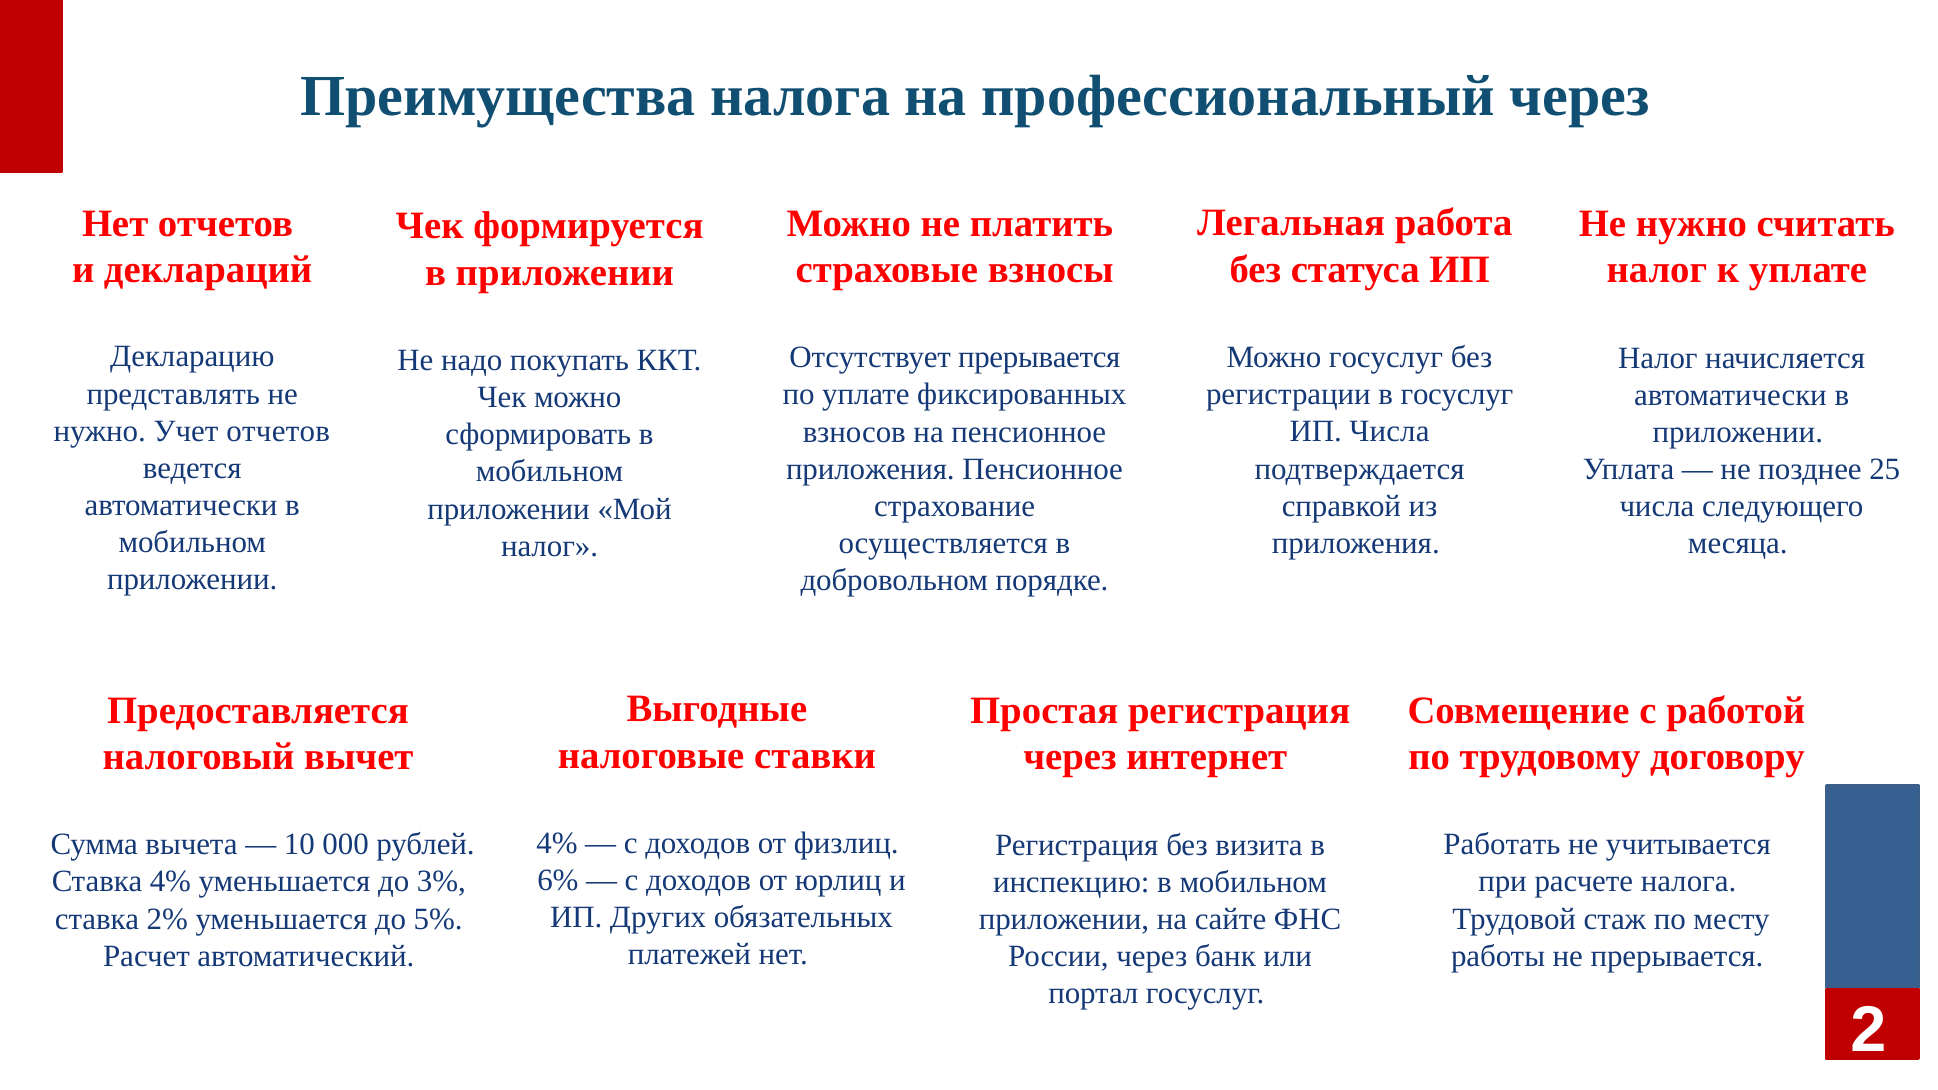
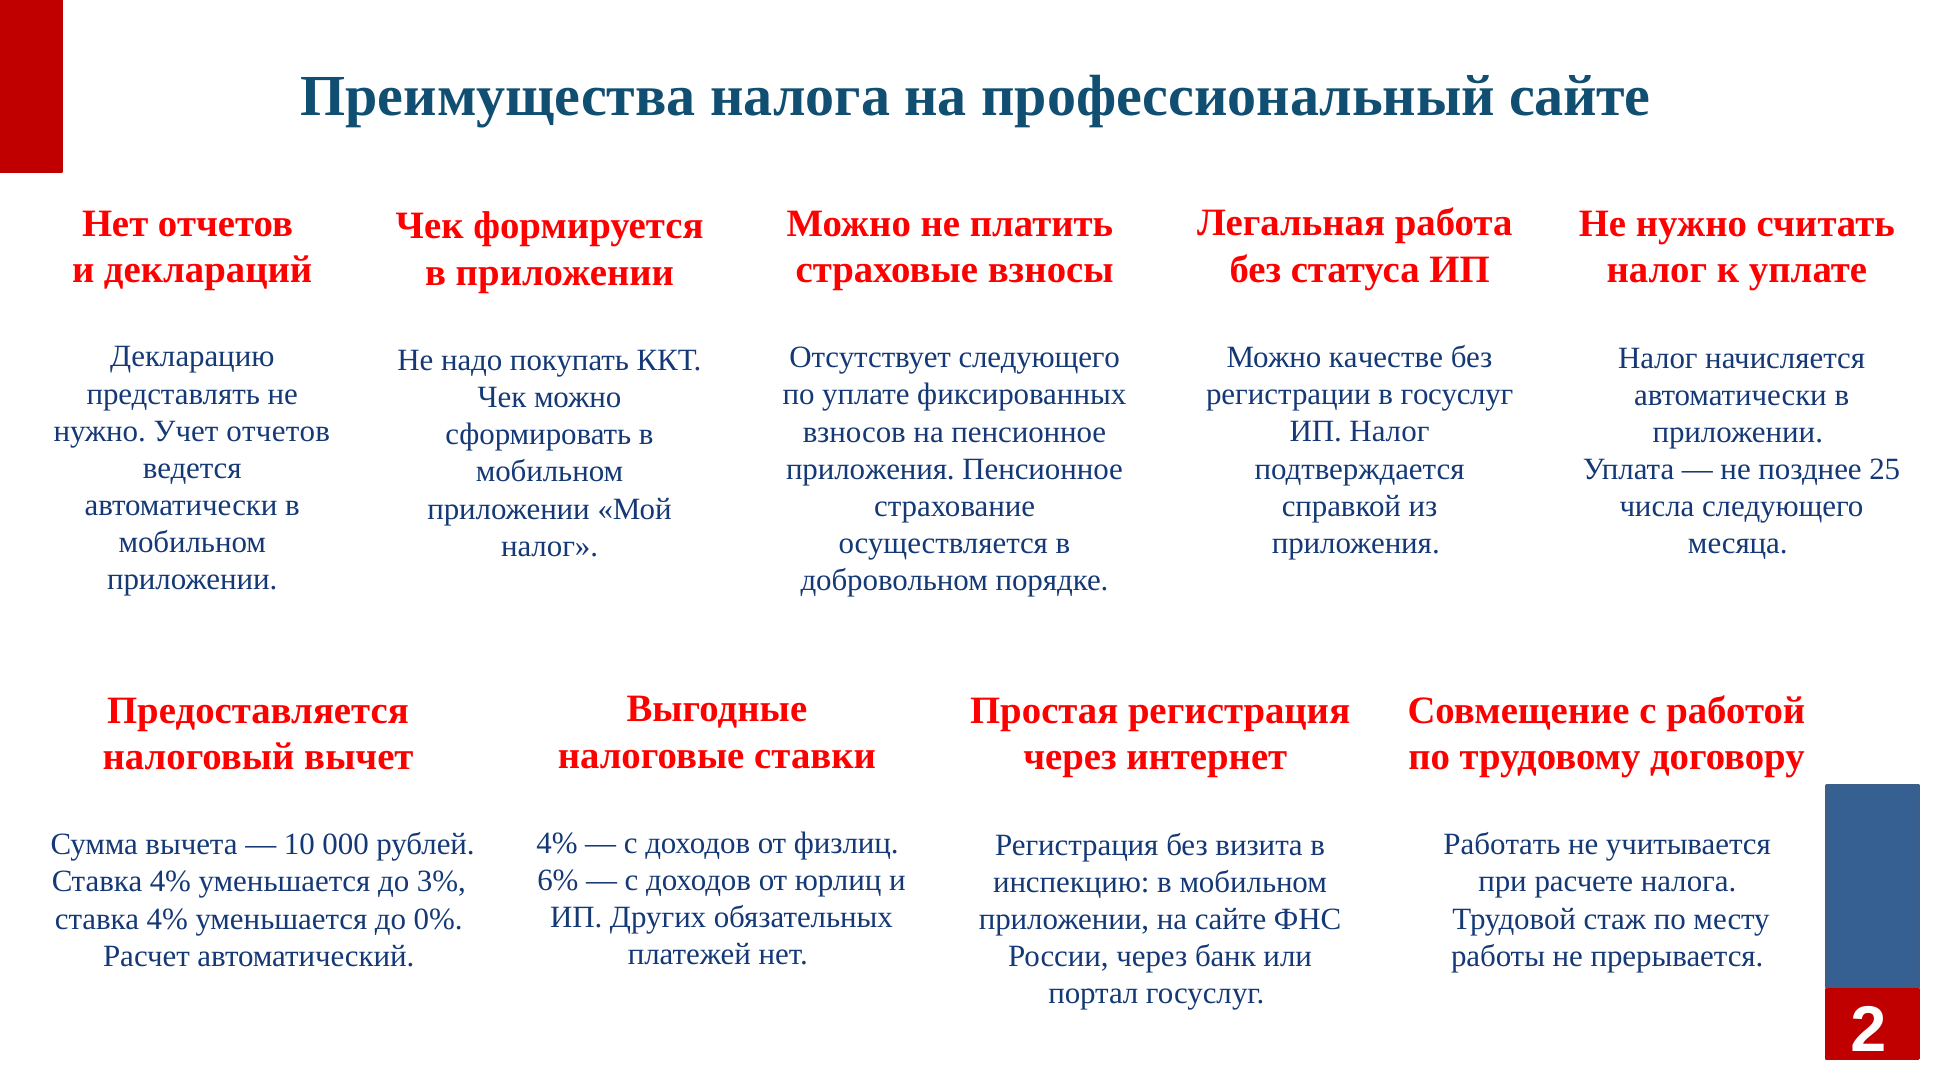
профессиональный через: через -> сайте (1580, 96)
Можно госуслуг: госуслуг -> качестве (1386, 357)
Отсутствует прерывается: прерывается -> следующего (1039, 358)
ИП Числа: Числа -> Налог (1390, 432)
2%: 2% -> 4% (167, 919)
5%: 5% -> 0% (438, 919)
